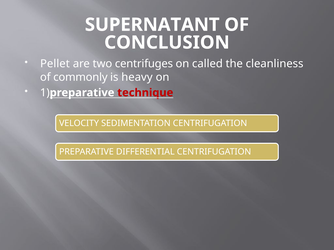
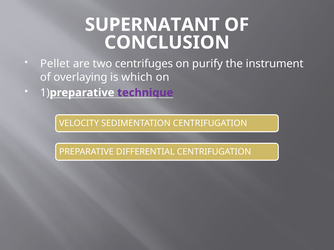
called: called -> purify (207, 64)
cleanliness: cleanliness -> instrument (275, 64)
commonly: commonly -> overlaying (80, 77)
heavy: heavy -> which (137, 77)
technique colour: red -> purple (145, 93)
